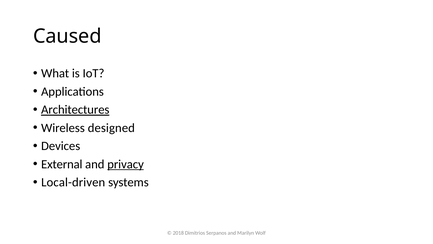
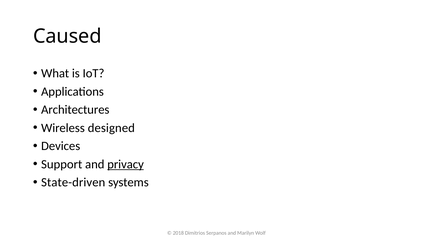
Architectures underline: present -> none (75, 110)
External: External -> Support (62, 164)
Local-driven: Local-driven -> State-driven (73, 182)
